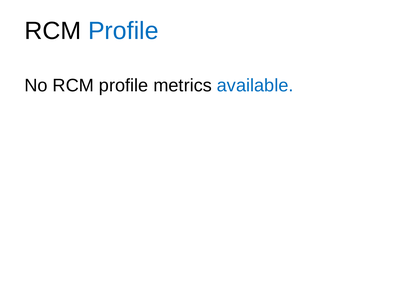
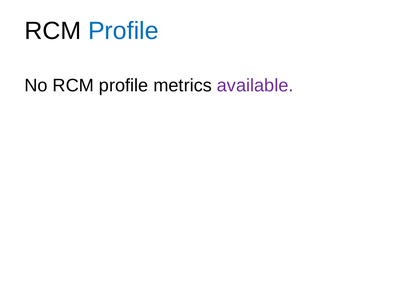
available colour: blue -> purple (255, 86)
